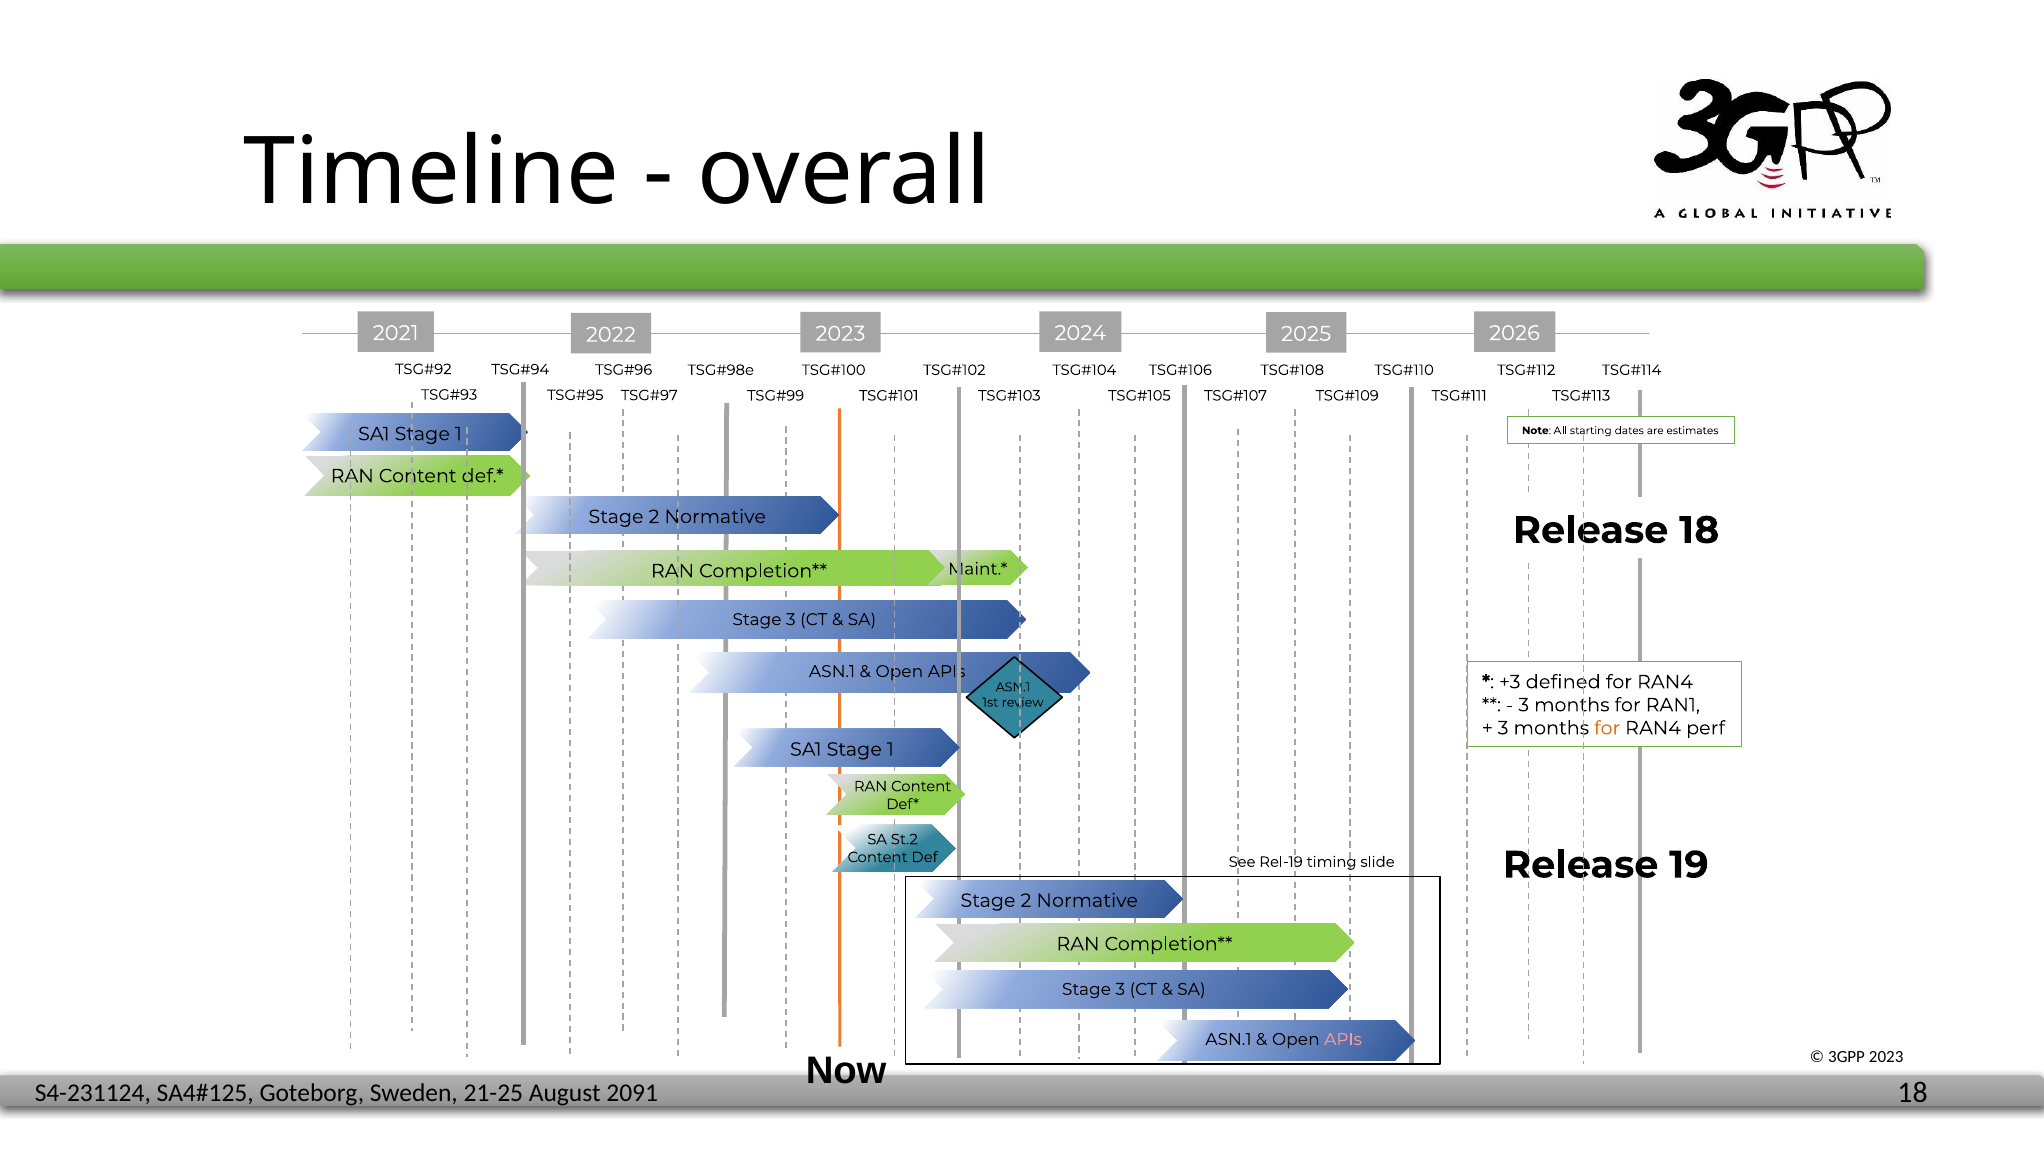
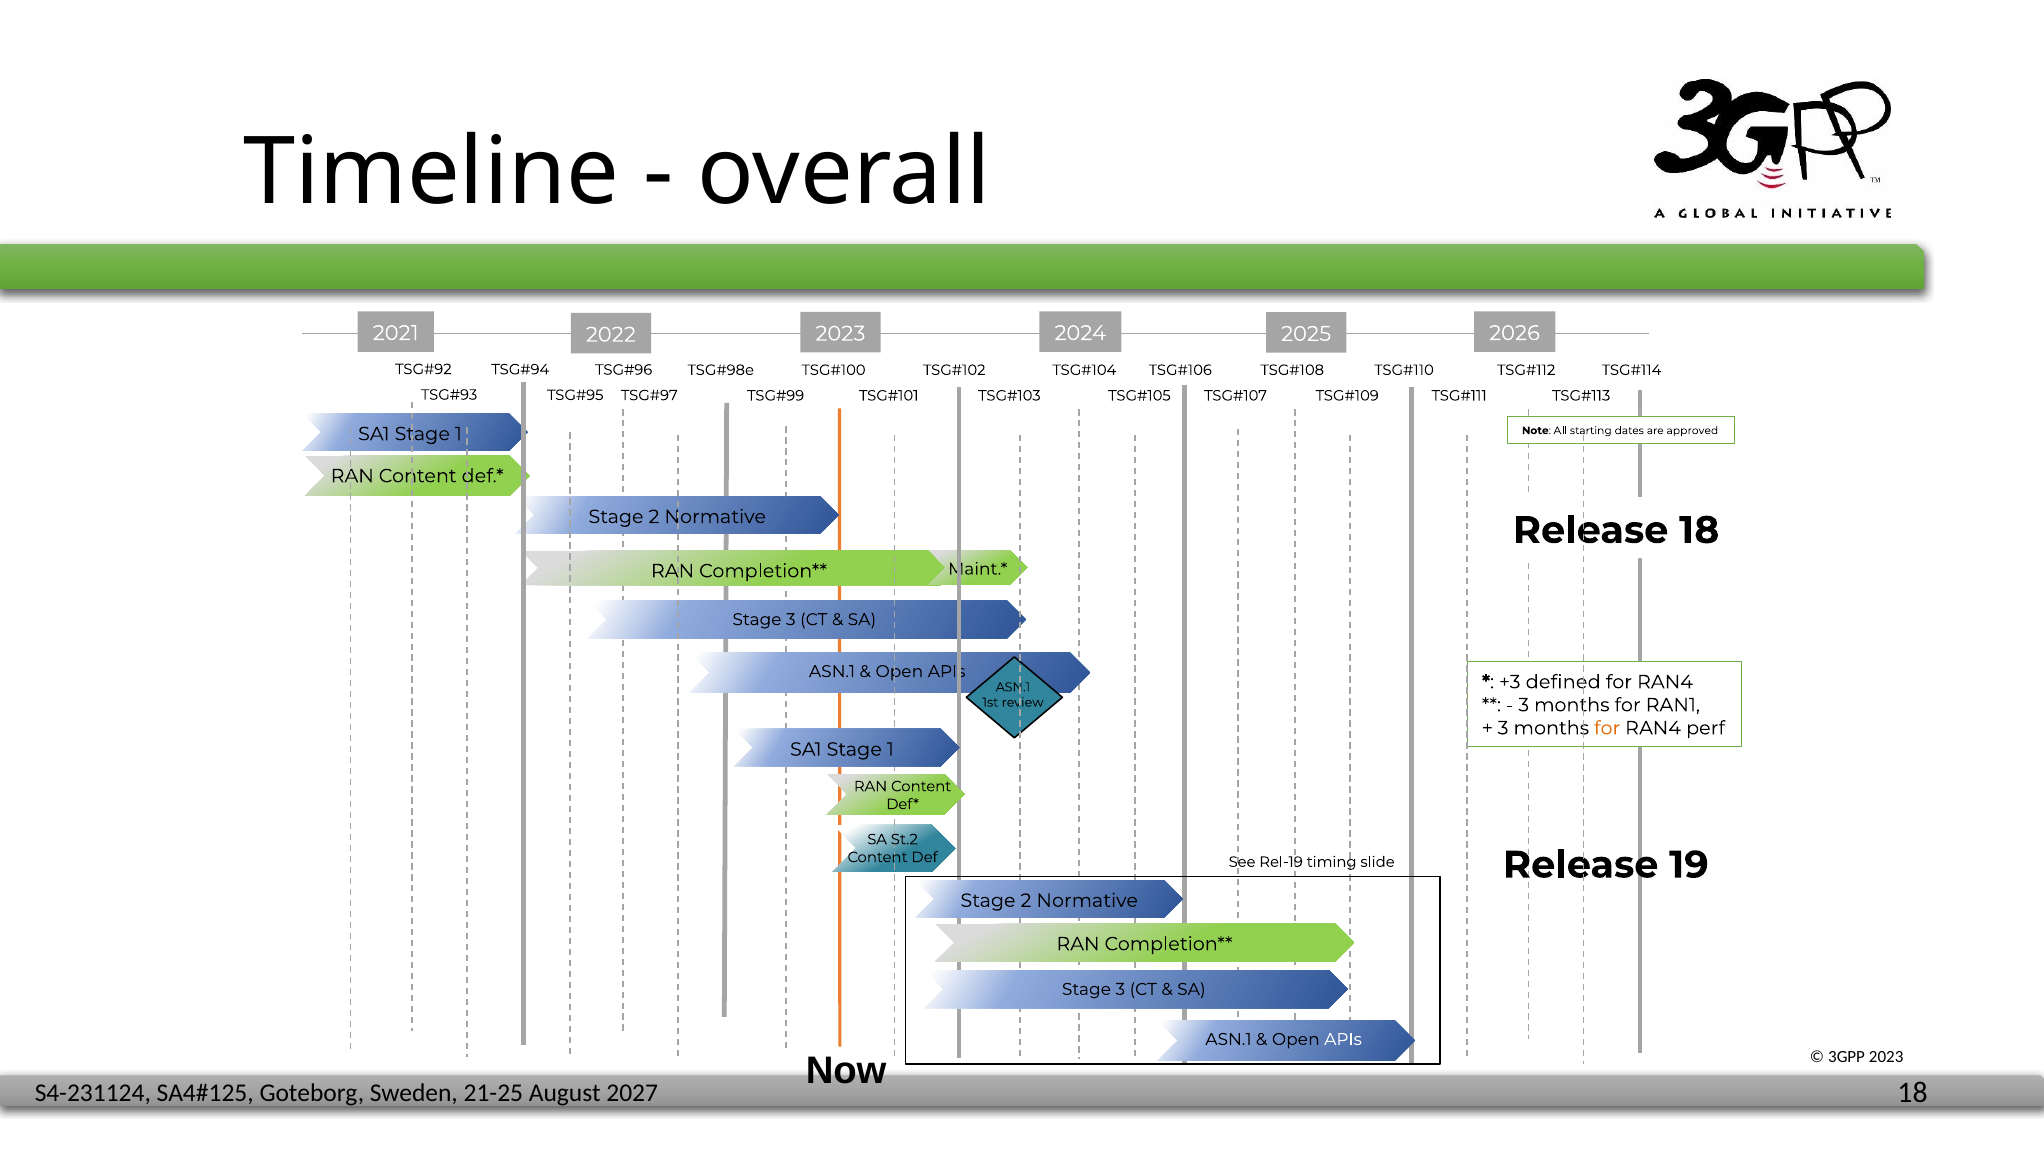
estimates: estimates -> approved (1692, 430)
APIs colour: pink -> white (1343, 1039)
2091: 2091 -> 2027 (632, 1093)
